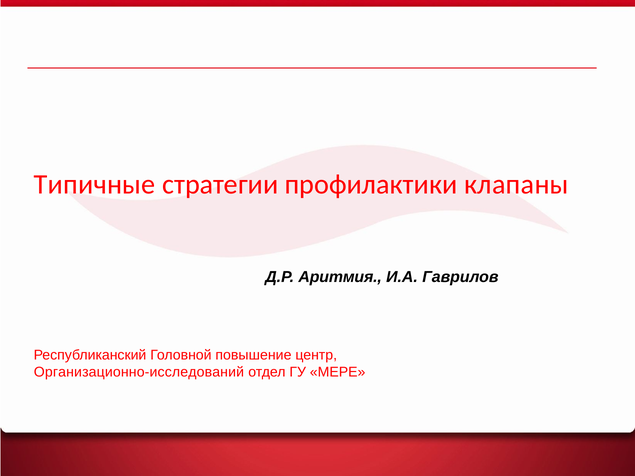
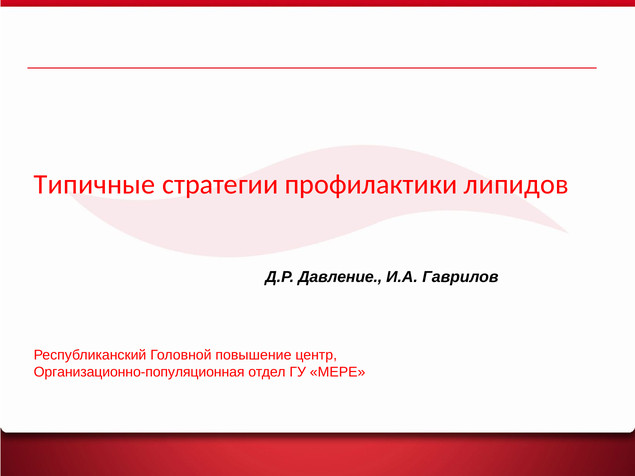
клапаны: клапаны -> липидов (516, 185)
Аритмия: Аритмия -> Давление (340, 277)
Организационно-исследований: Организационно-исследований -> Организационно-популяционная (139, 372)
